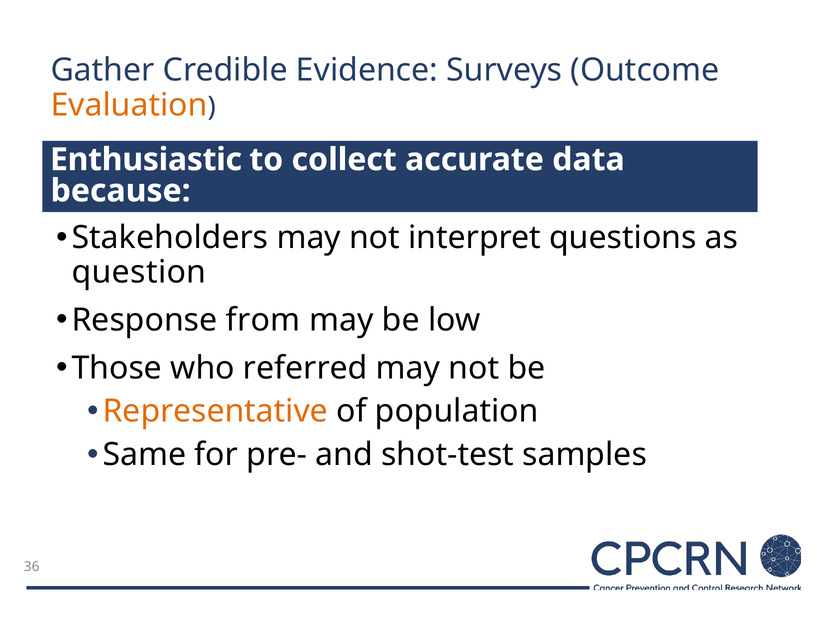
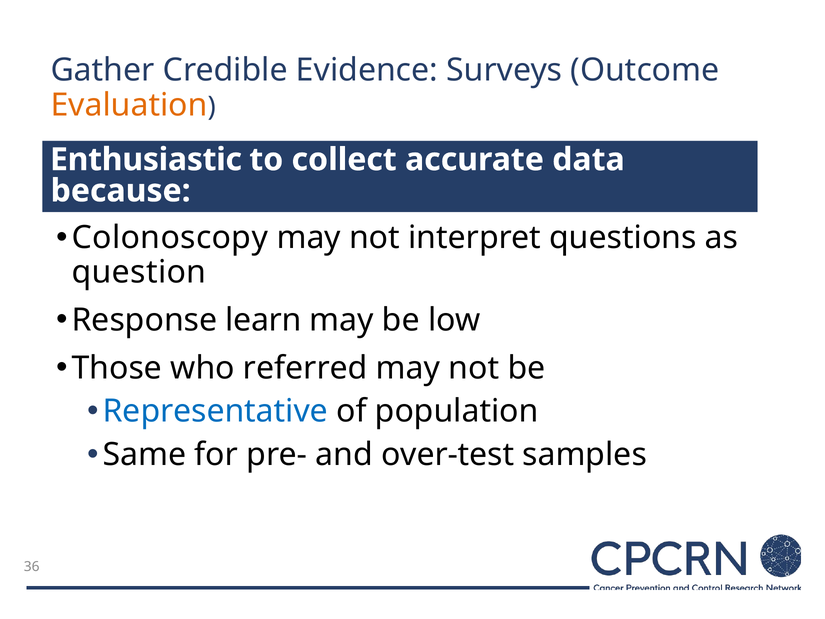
Stakeholders: Stakeholders -> Colonoscopy (170, 238)
from: from -> learn (263, 320)
Representative colour: orange -> blue (215, 411)
shot-test: shot-test -> over-test (448, 455)
